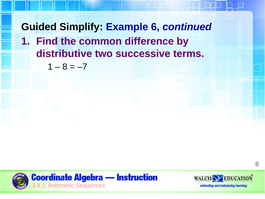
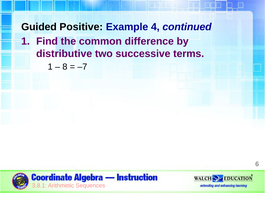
Simplify: Simplify -> Positive (81, 27)
Example 6: 6 -> 4 (155, 27)
